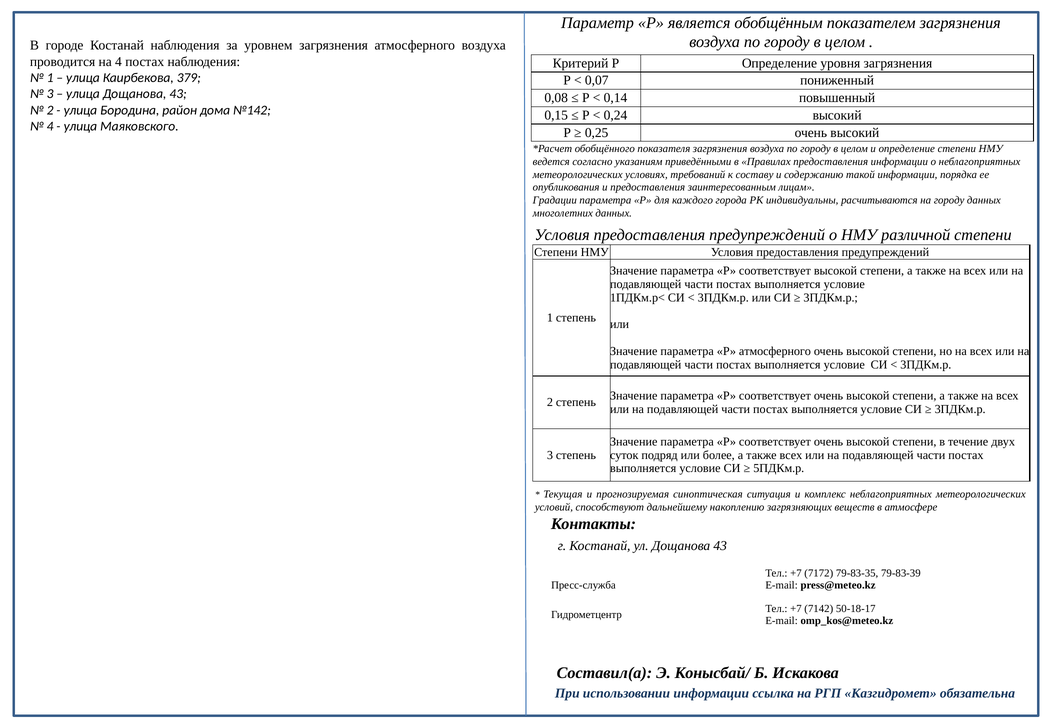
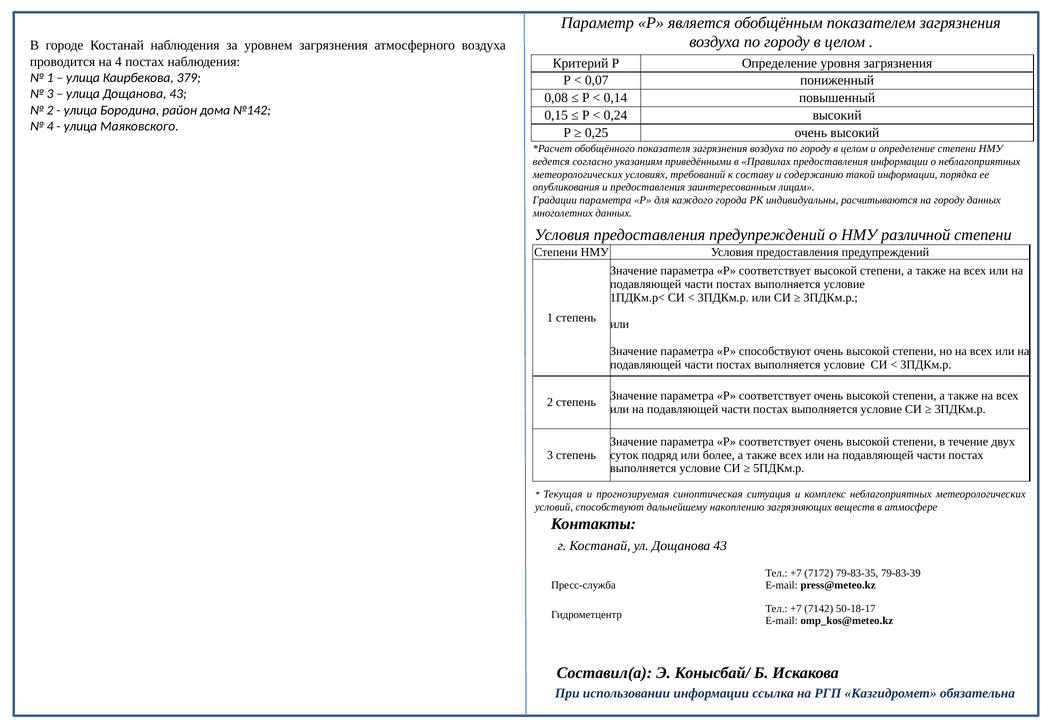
Р атмосферного: атмосферного -> способствуют (775, 351)
